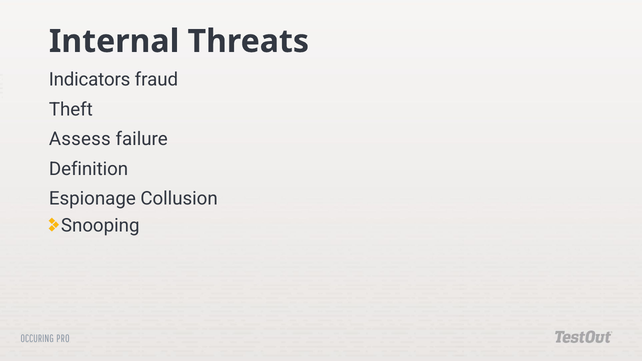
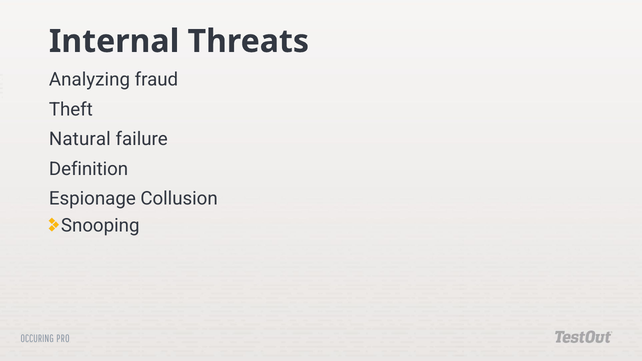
Indicators: Indicators -> Analyzing (89, 80)
Assess: Assess -> Natural (80, 139)
